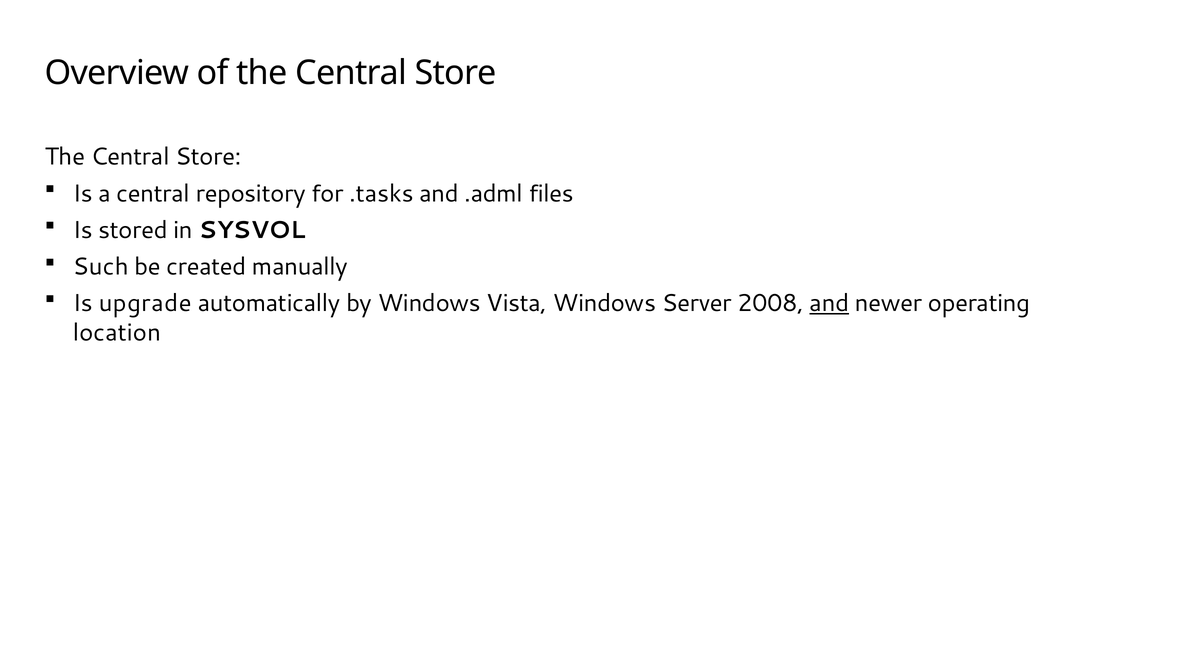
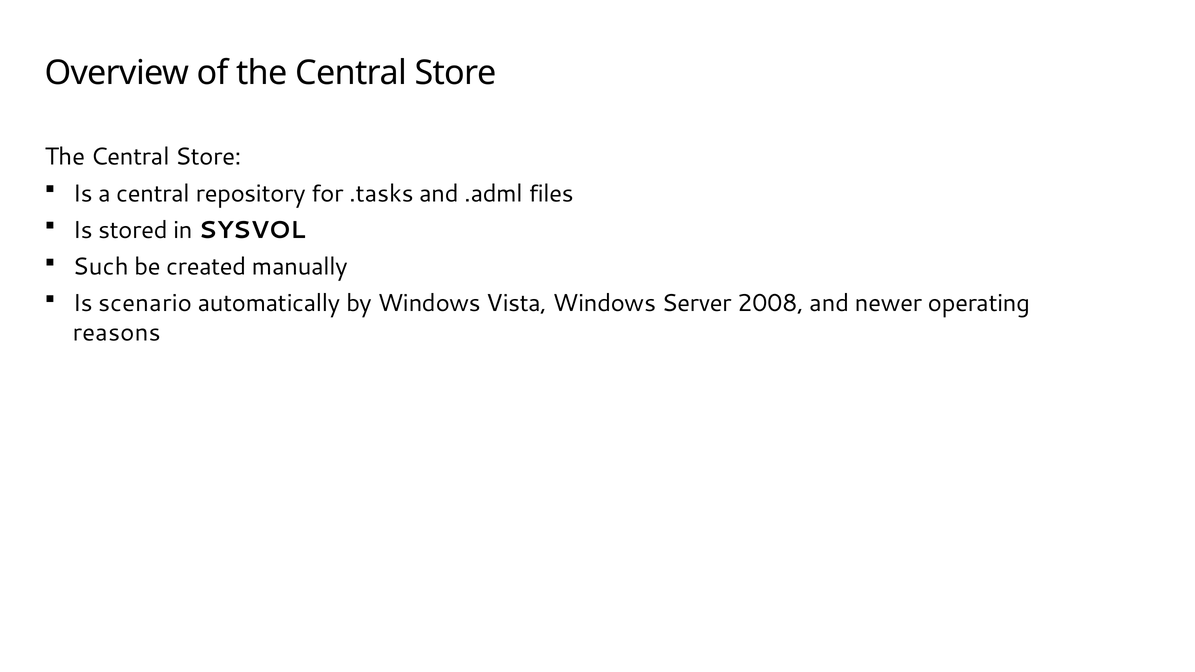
upgrade: upgrade -> scenario (145, 303)
and underline: present -> none (829, 303)
location: location -> reasons (117, 333)
